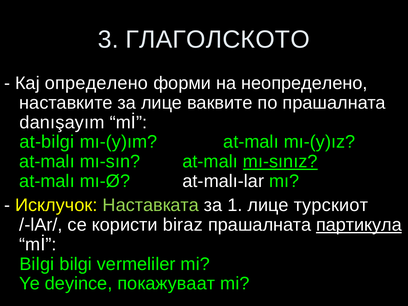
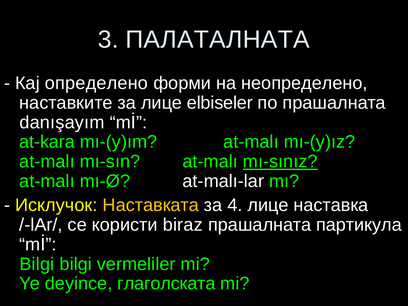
ГЛАГОЛСКОТО: ГЛАГОЛСКОТО -> ПАЛАТАЛНАТА (218, 39)
ваквите: ваквите -> elbiseler (220, 103)
at-bilgi: at-bilgi -> at-kara (47, 142)
Наставката colour: light green -> yellow (151, 205)
1: 1 -> 4 (235, 205)
турскиот: турскиот -> наставка (331, 205)
партикула underline: present -> none (359, 225)
покажуваат: покажуваат -> глаголската (166, 284)
